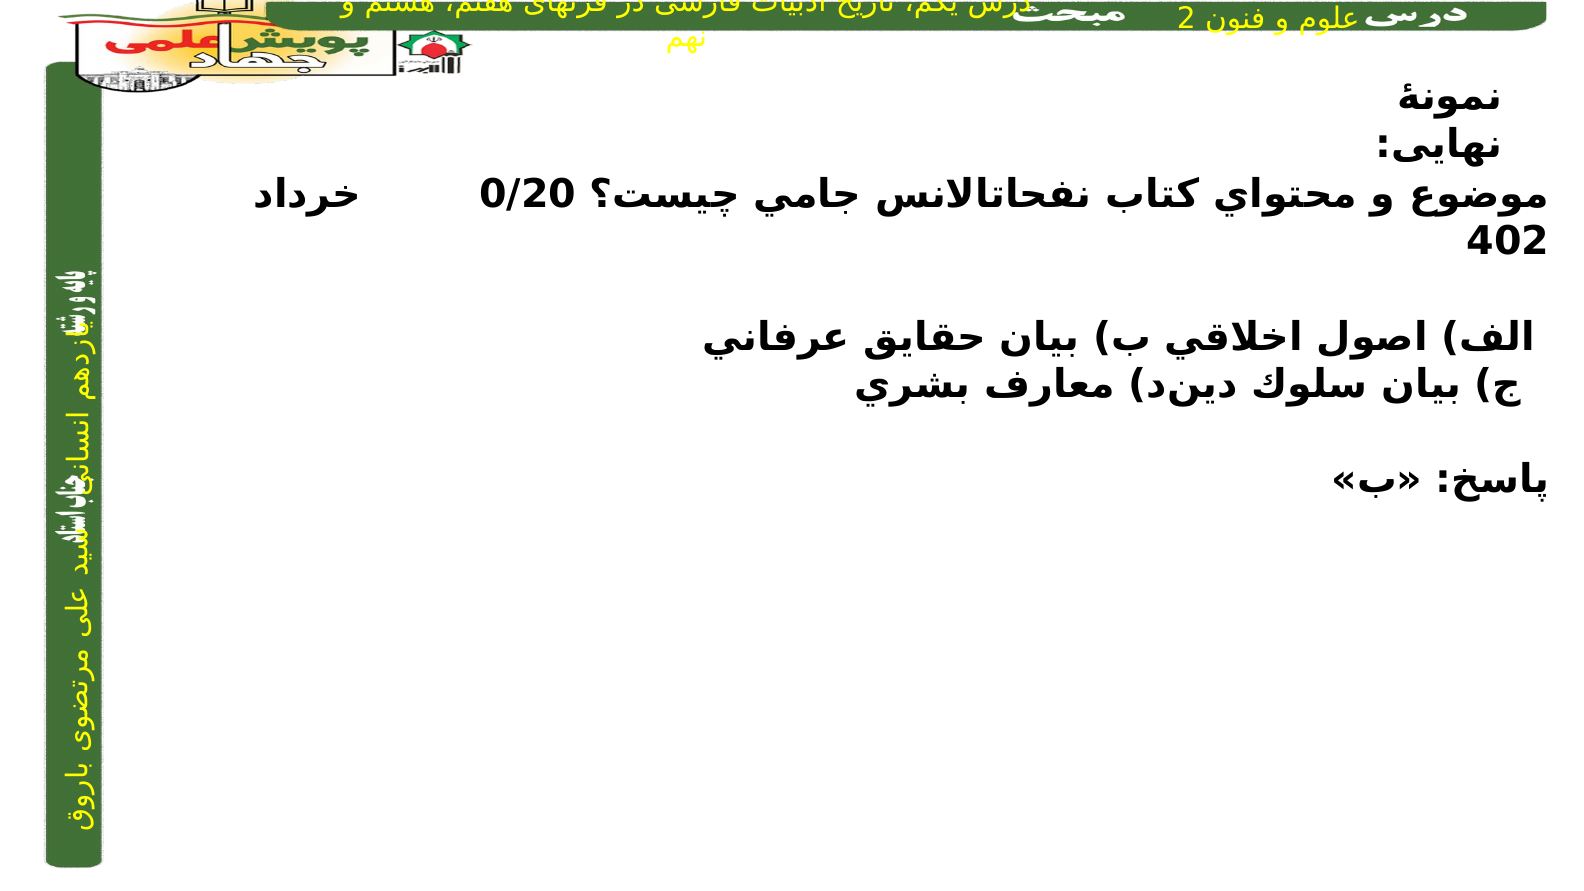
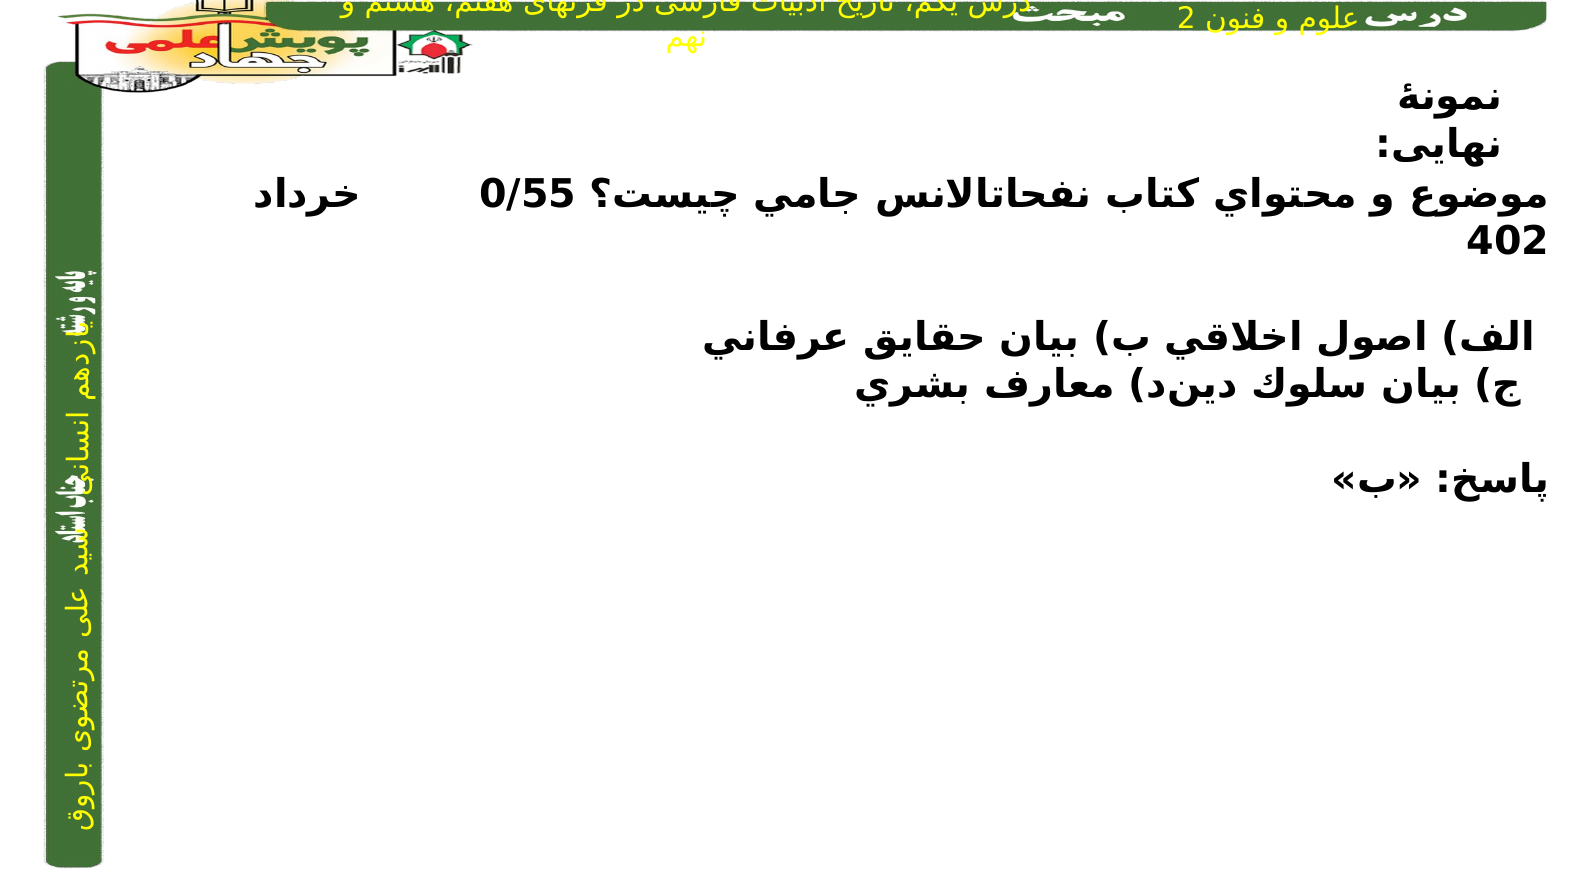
0/20: 0/20 -> 0/55 (528, 194)
